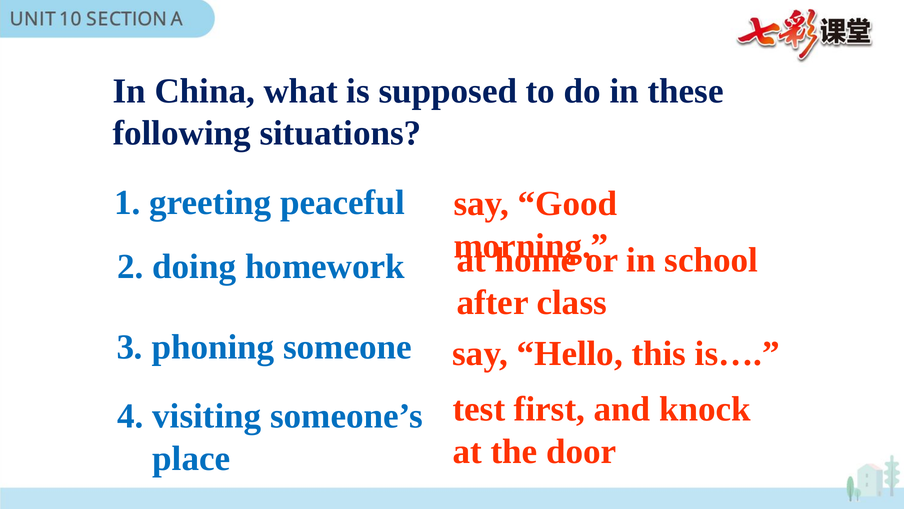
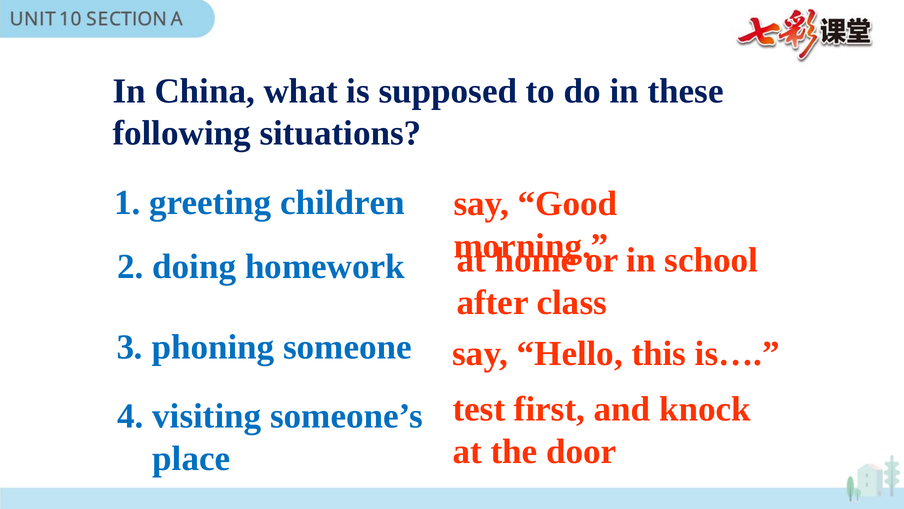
peaceful: peaceful -> children (342, 202)
